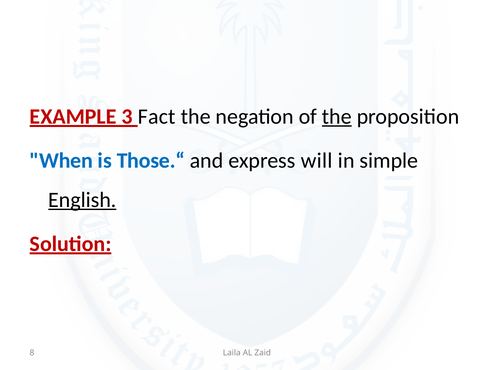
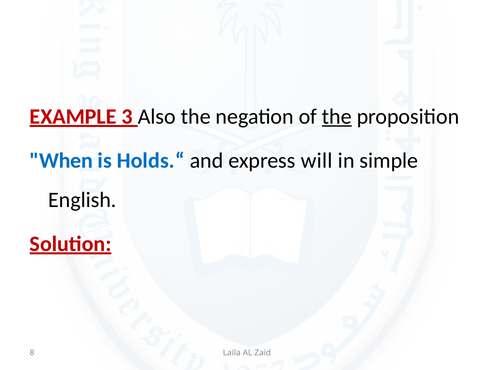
Fact: Fact -> Also (157, 117)
Those.“: Those.“ -> Holds.“ (151, 161)
English underline: present -> none (82, 200)
